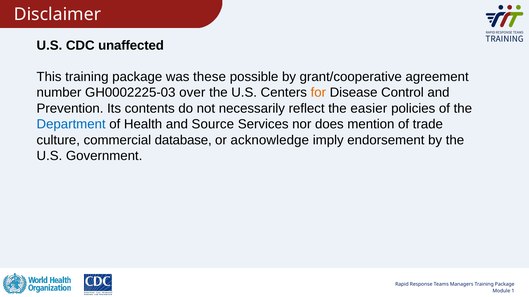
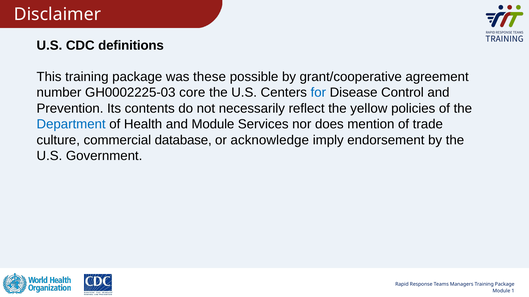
unaffected: unaffected -> definitions (131, 46)
over: over -> core (192, 93)
for colour: orange -> blue (318, 93)
easier: easier -> yellow (369, 109)
and Source: Source -> Module (213, 125)
